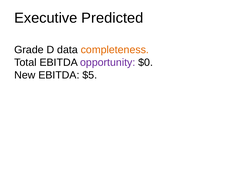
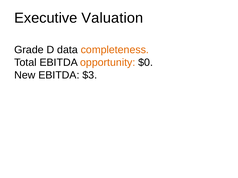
Predicted: Predicted -> Valuation (112, 18)
opportunity colour: purple -> orange (108, 63)
$5: $5 -> $3 (90, 75)
